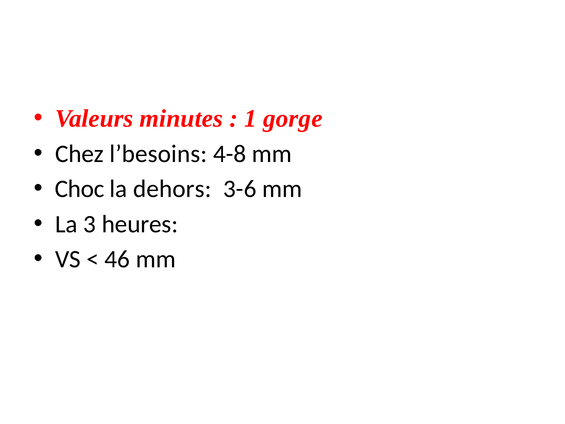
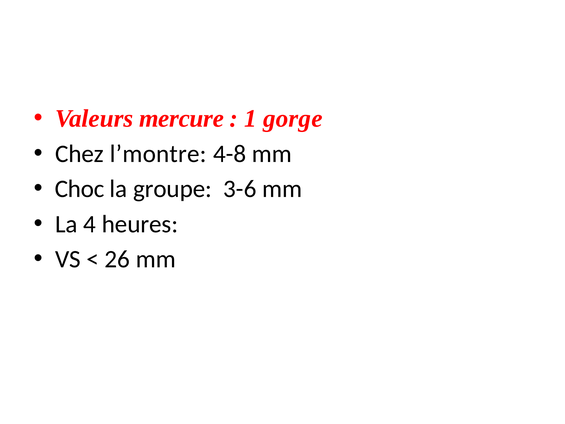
minutes: minutes -> mercure (181, 119)
l’besoins: l’besoins -> l’montre (158, 154)
dehors: dehors -> groupe (172, 189)
3: 3 -> 4 (90, 224)
46: 46 -> 26 (117, 259)
